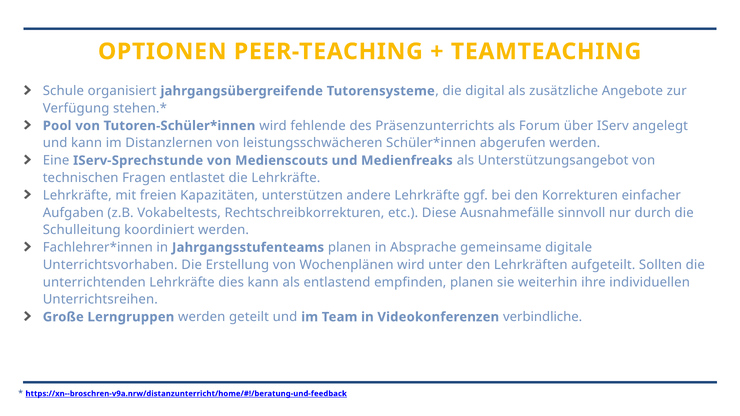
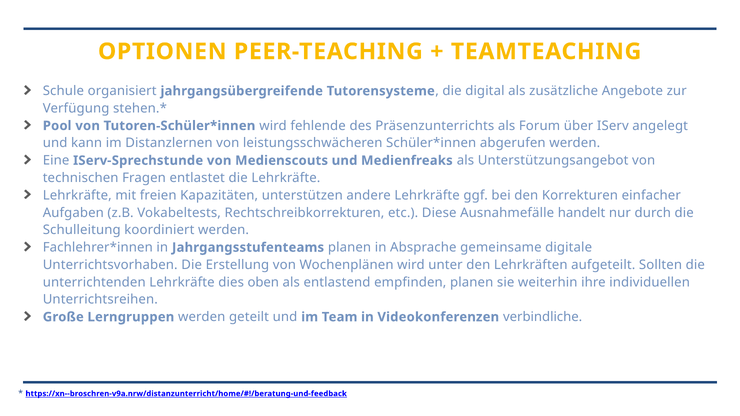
sinnvoll: sinnvoll -> handelt (582, 213)
dies kann: kann -> oben (263, 282)
